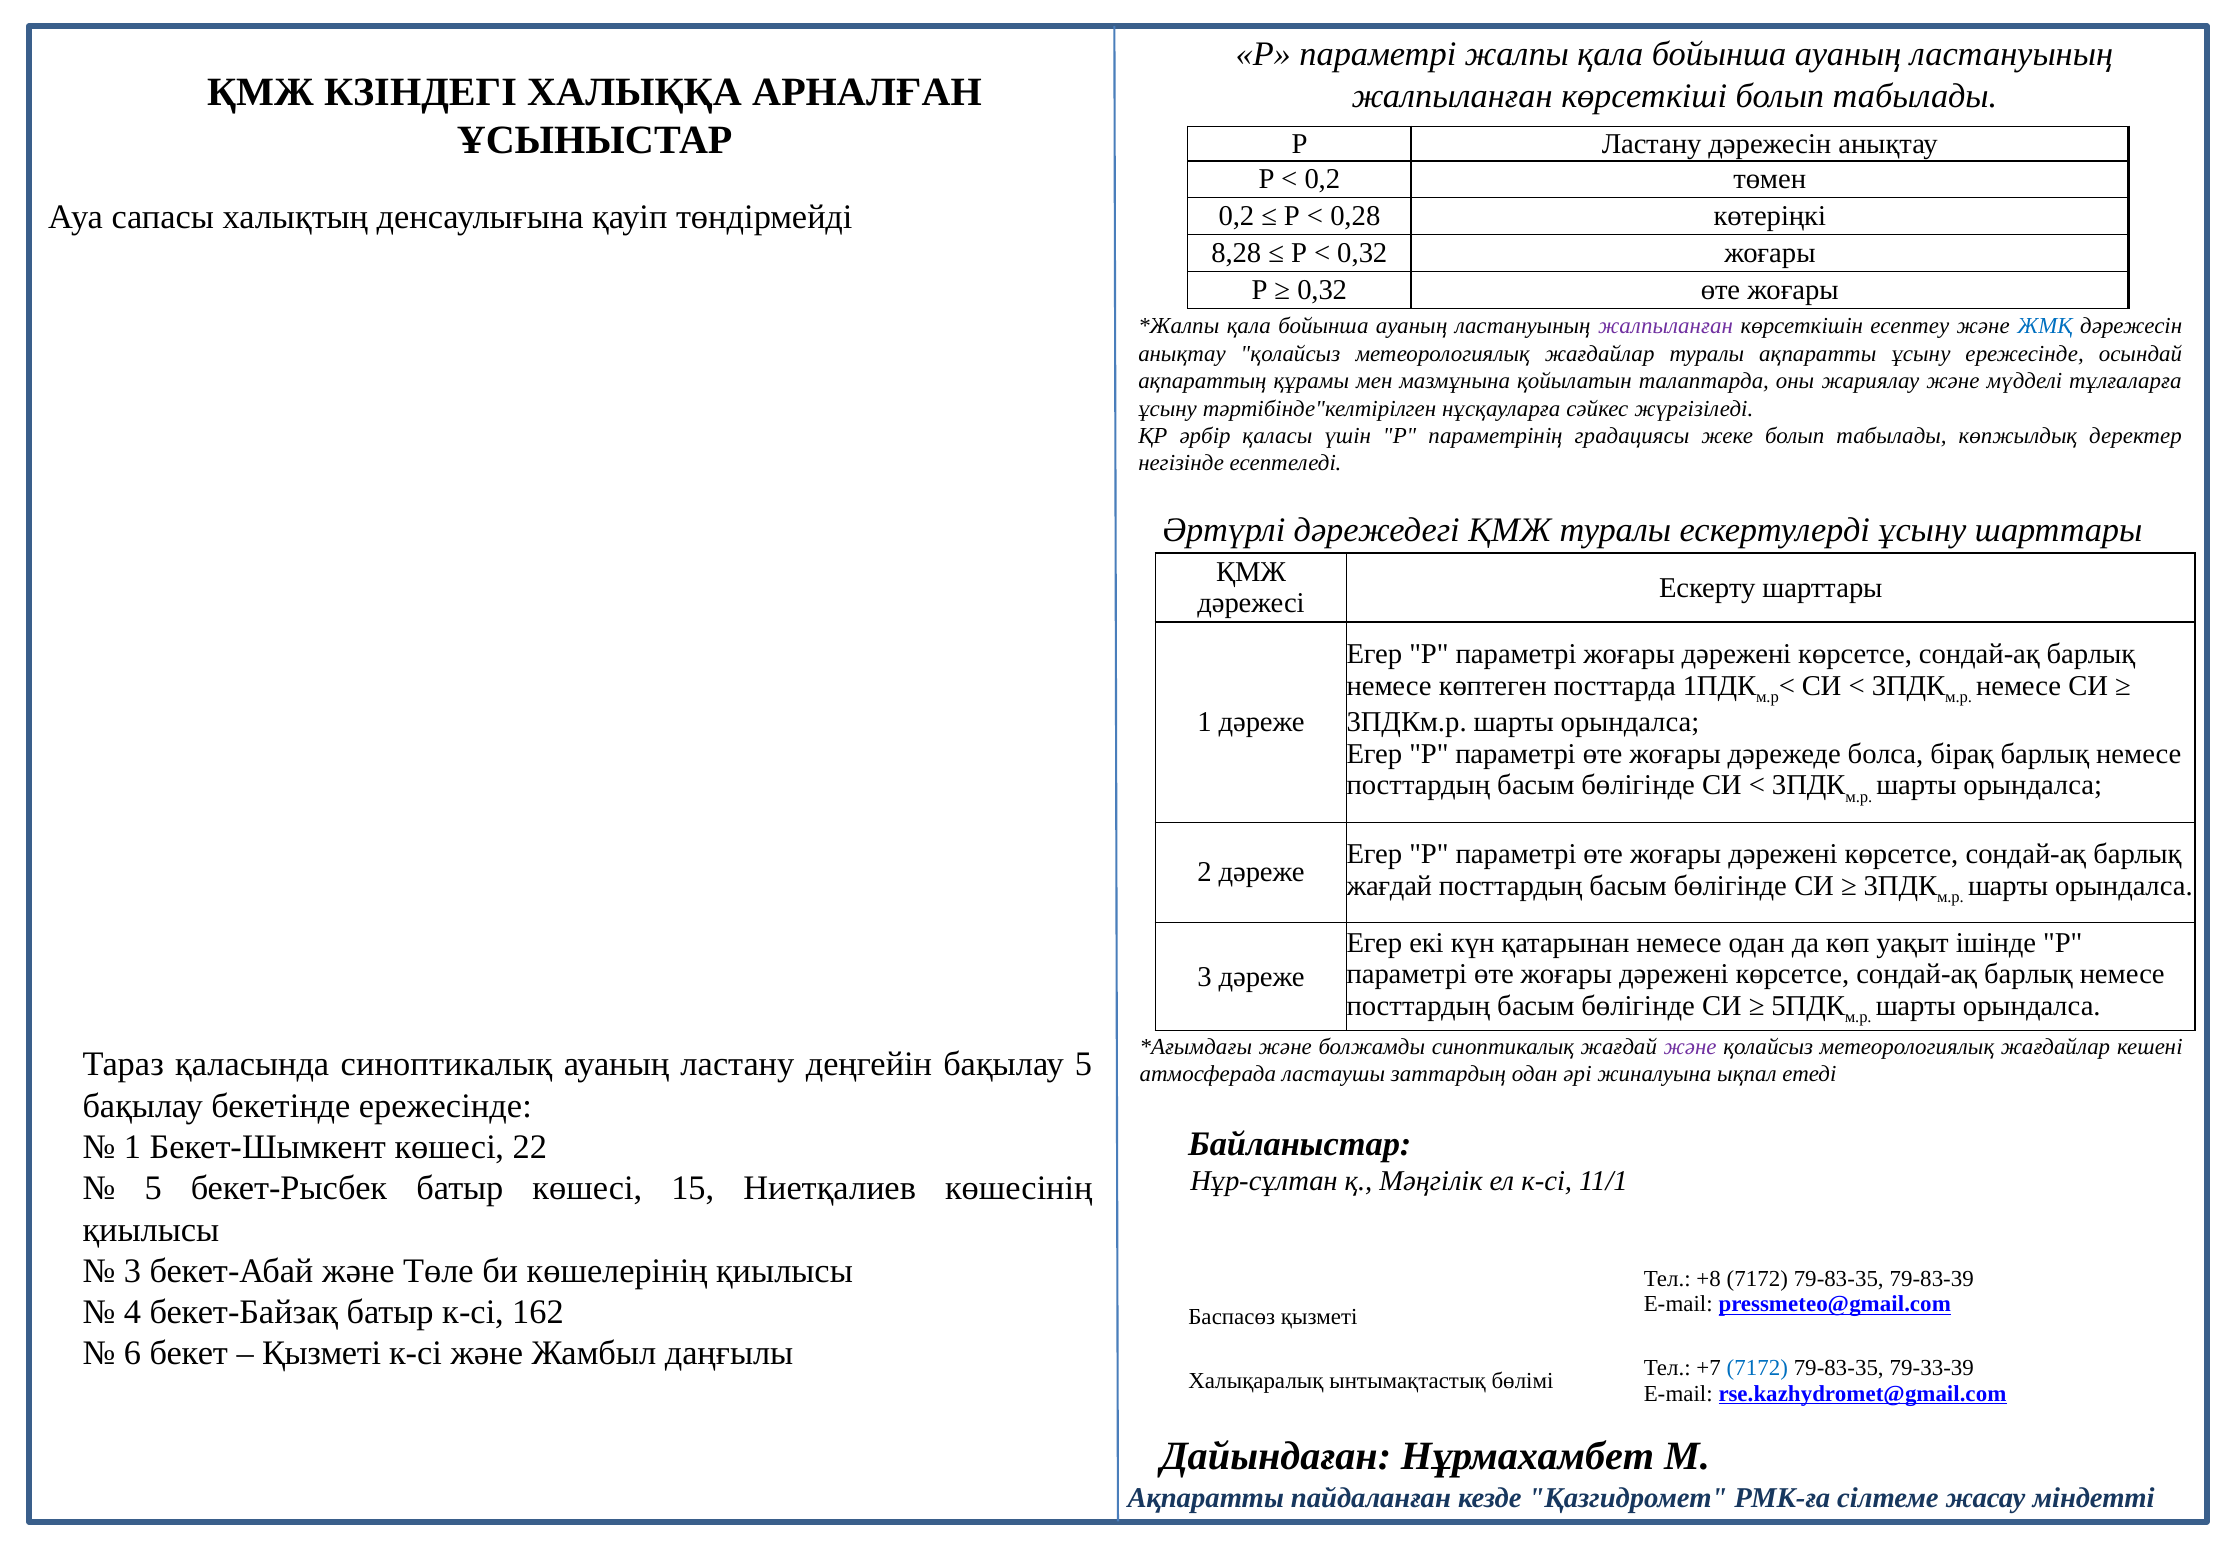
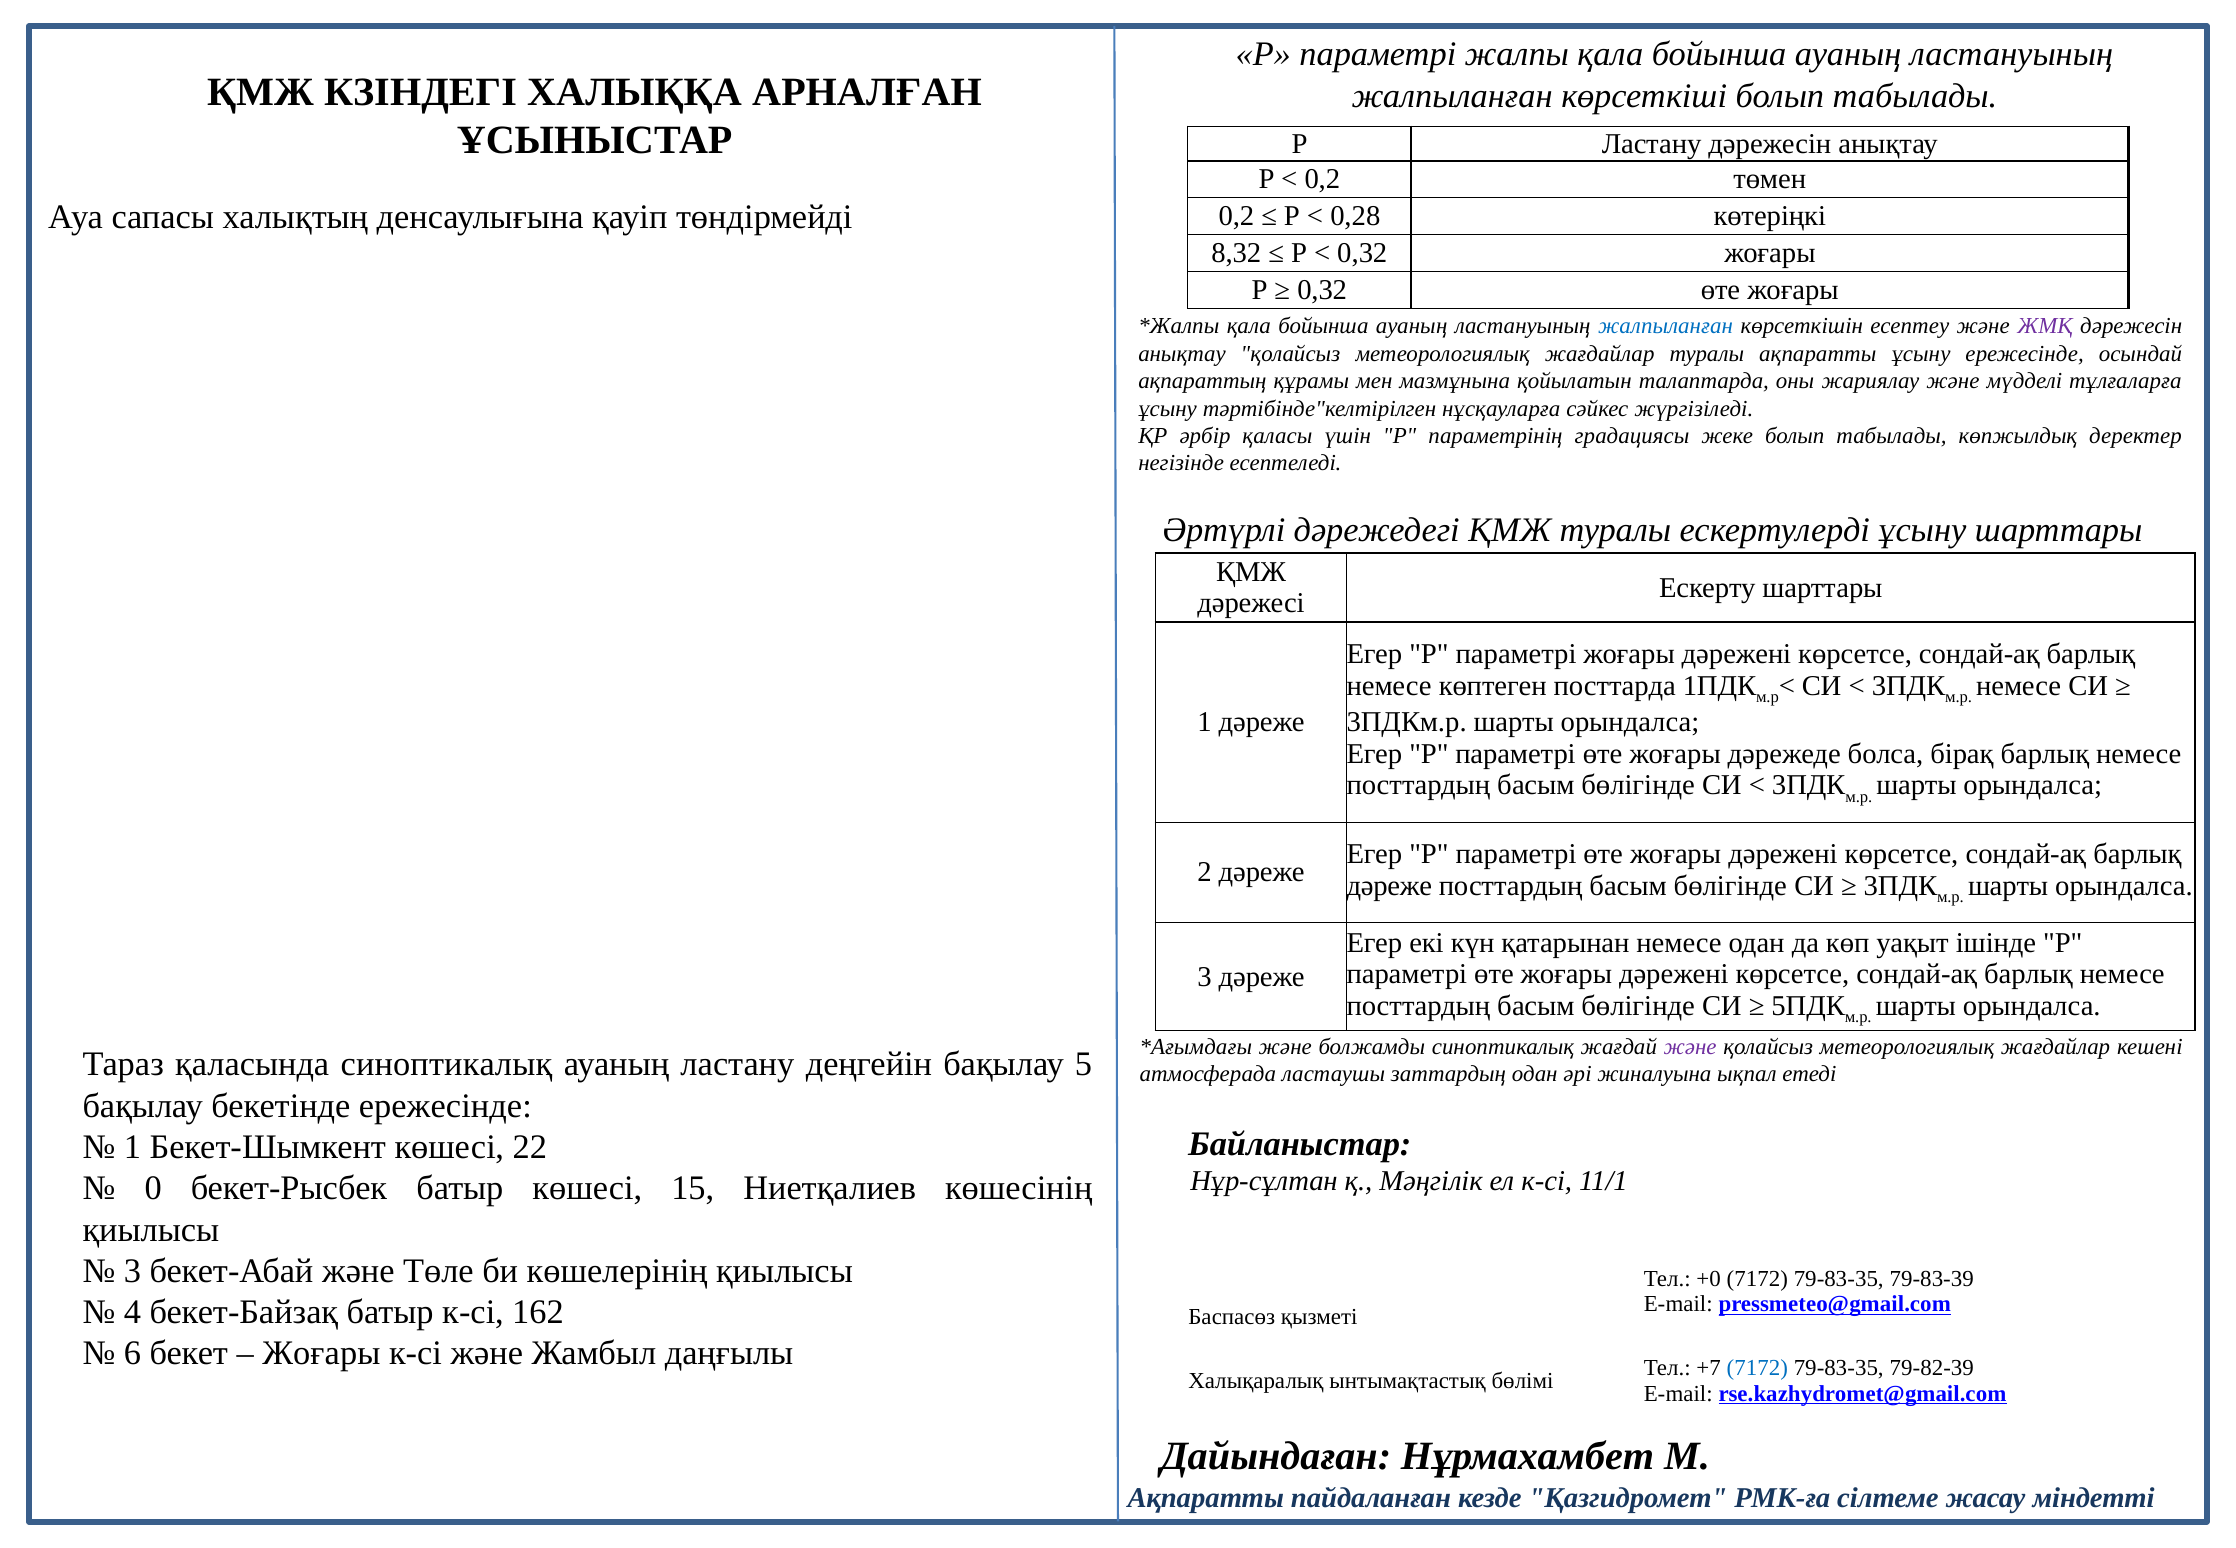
8,28: 8,28 -> 8,32 (1236, 253)
жалпыланған colour: purple -> blue (1666, 326)
ЖМҚ colour: blue -> purple (2045, 326)
жағдай: жағдай -> дәреже (1389, 886)
5: 5 -> 0 (153, 1188)
+8: +8 -> +0 (1709, 1279)
Қызметі: Қызметі -> Жоғары (321, 1353)
79-33-39: 79-33-39 -> 79-82-39 (1932, 1368)
